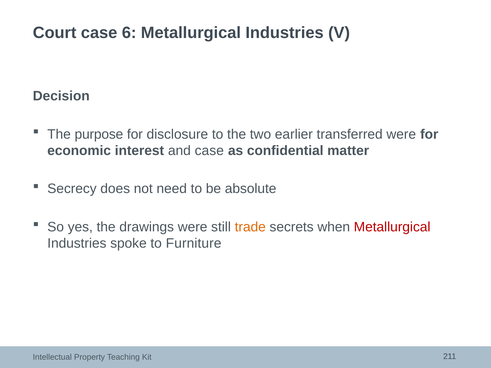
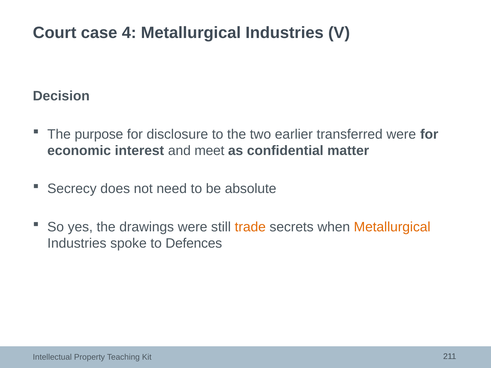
6: 6 -> 4 (129, 33)
and case: case -> meet (209, 151)
Metallurgical colour: red -> orange (392, 227)
Furniture: Furniture -> Defences (194, 244)
